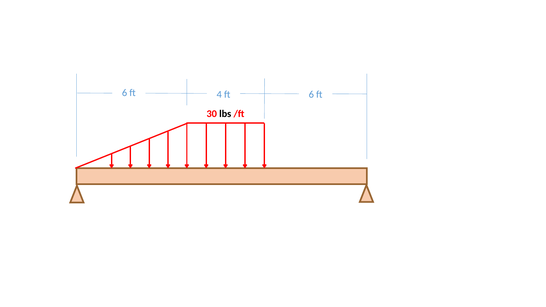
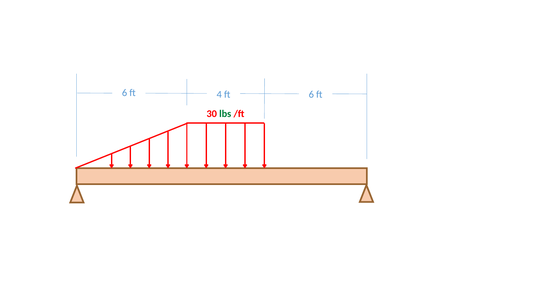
lbs colour: black -> green (225, 114)
